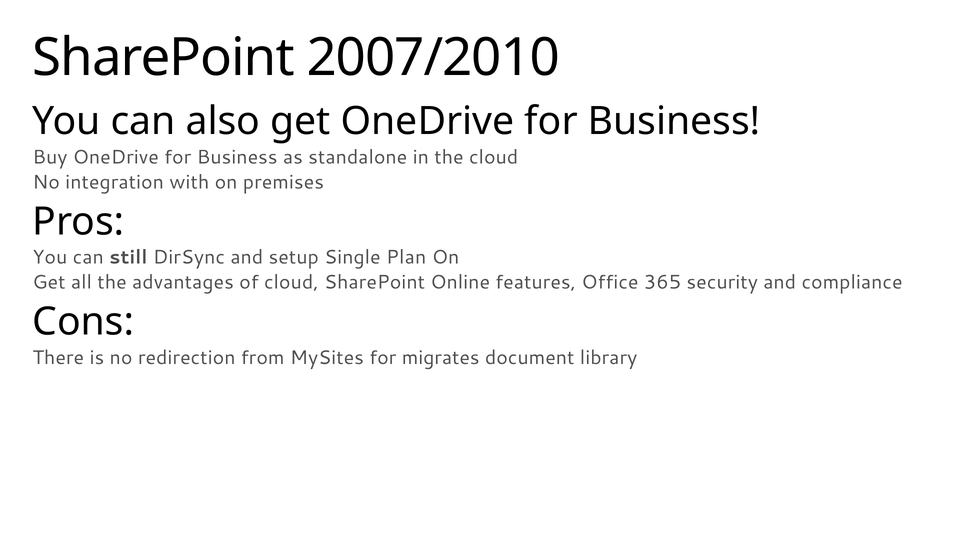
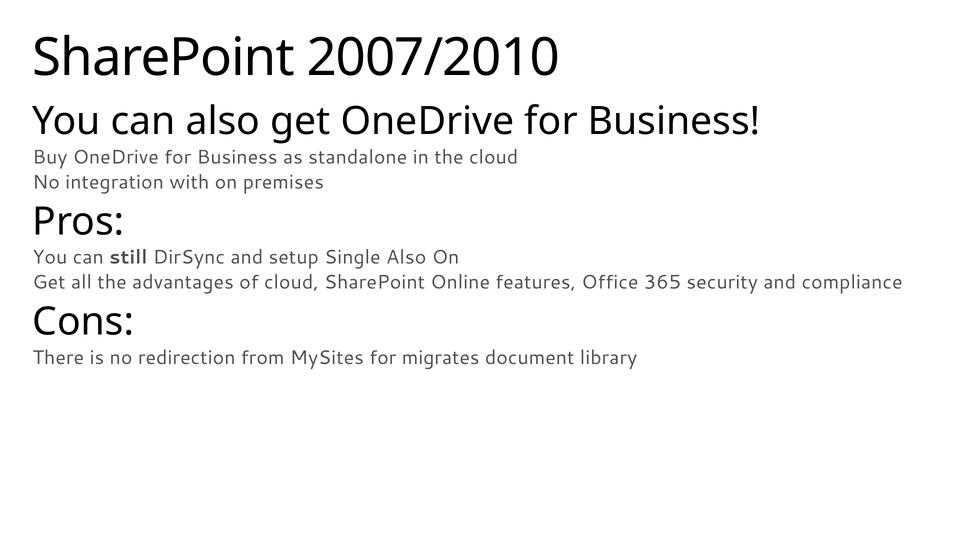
Single Plan: Plan -> Also (406, 258)
